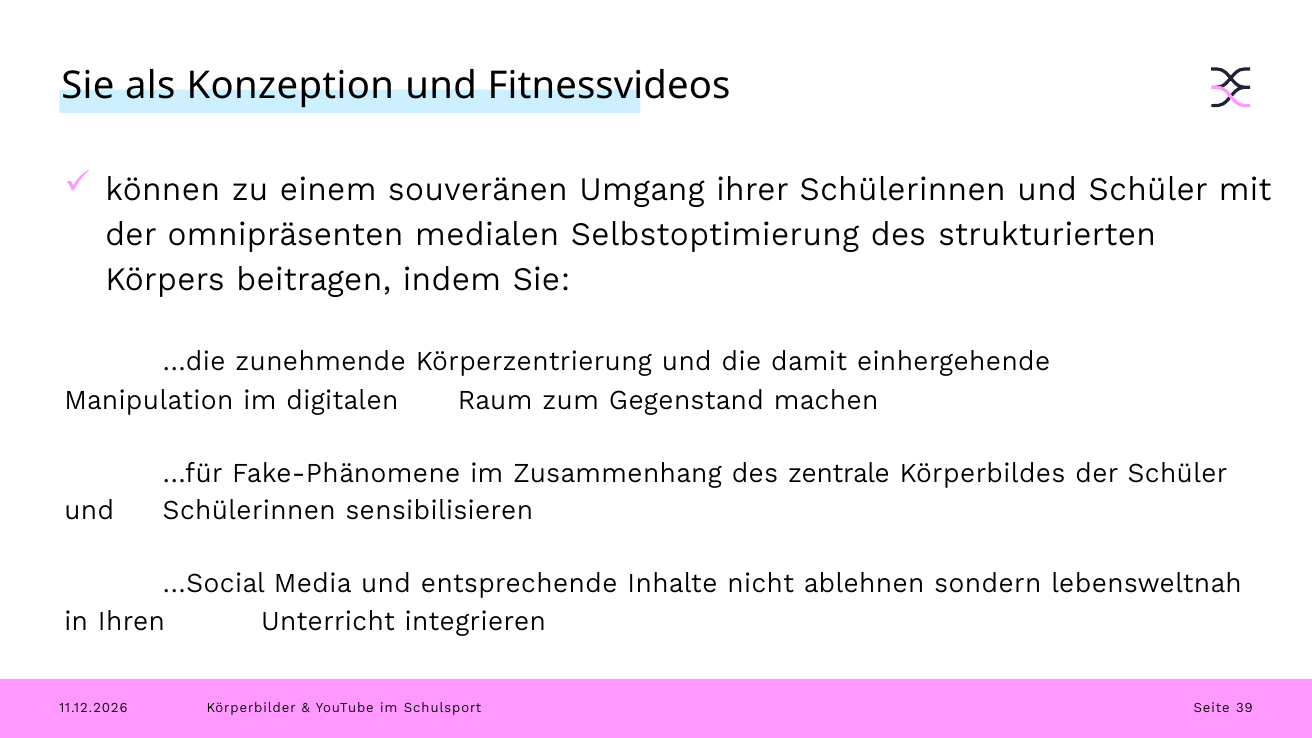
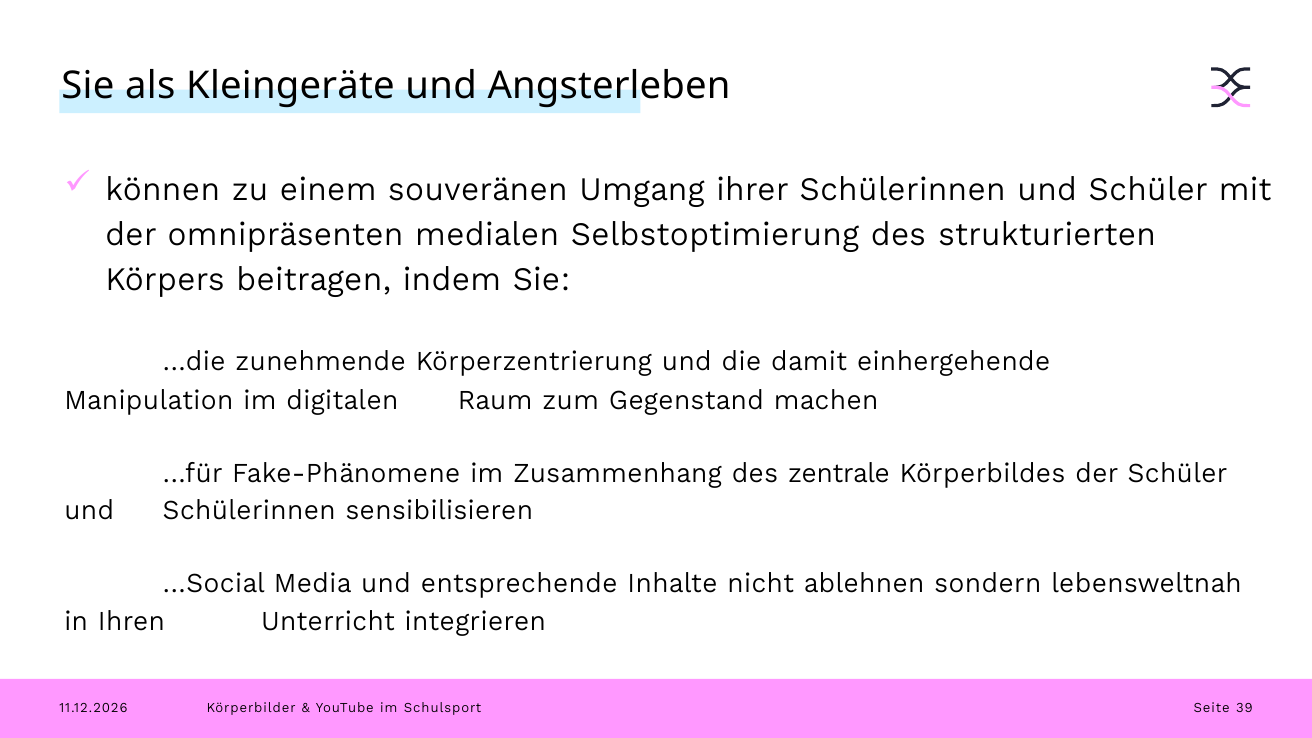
Konzeption: Konzeption -> Kleingeräte (290, 86)
Fitnessvideos: Fitnessvideos -> Angsterleben (609, 86)
